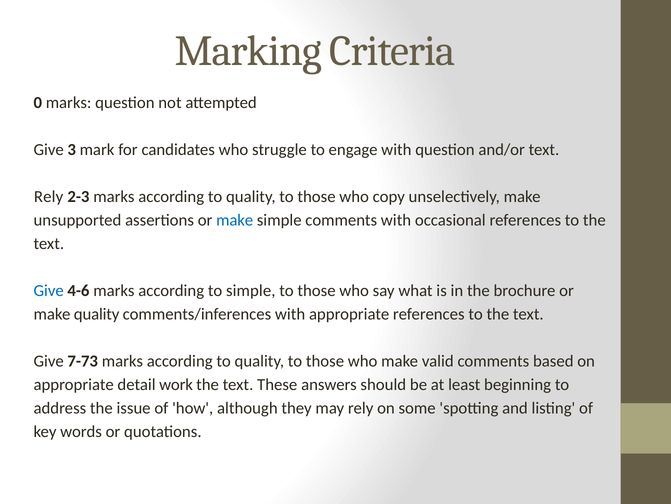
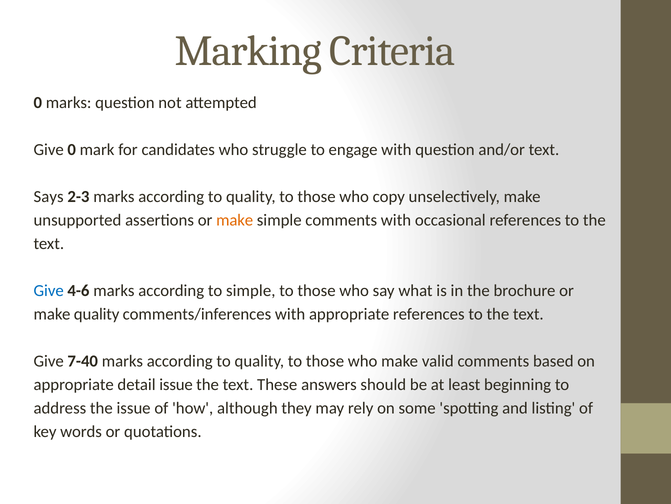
Give 3: 3 -> 0 (72, 149)
Rely: Rely -> Says (49, 196)
make colour: blue -> orange (235, 220)
7-73: 7-73 -> 7-40 (83, 361)
detail work: work -> issue (176, 384)
